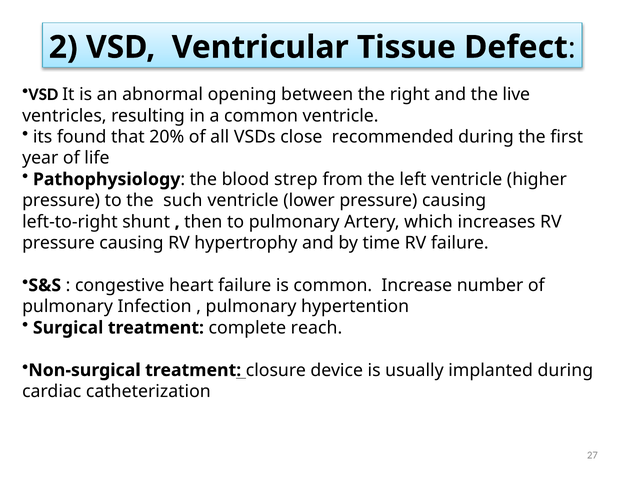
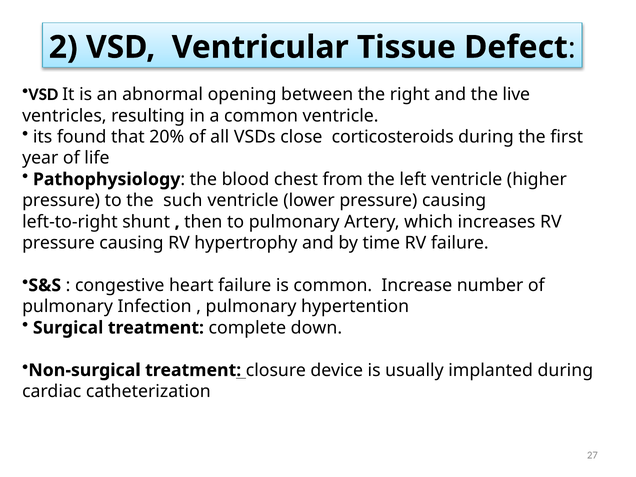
recommended: recommended -> corticosteroids (393, 137)
strep: strep -> chest (296, 179)
reach: reach -> down (316, 328)
